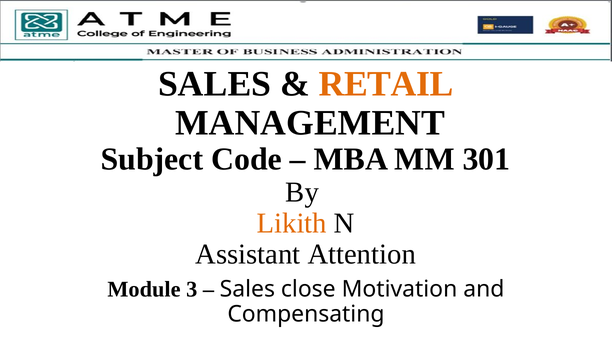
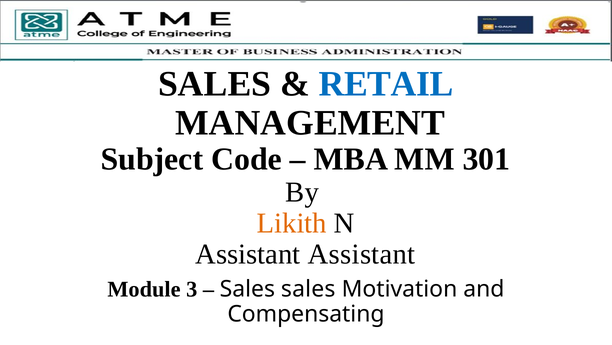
RETAIL colour: orange -> blue (386, 84)
Assistant Attention: Attention -> Assistant (362, 254)
Sales close: close -> sales (308, 289)
